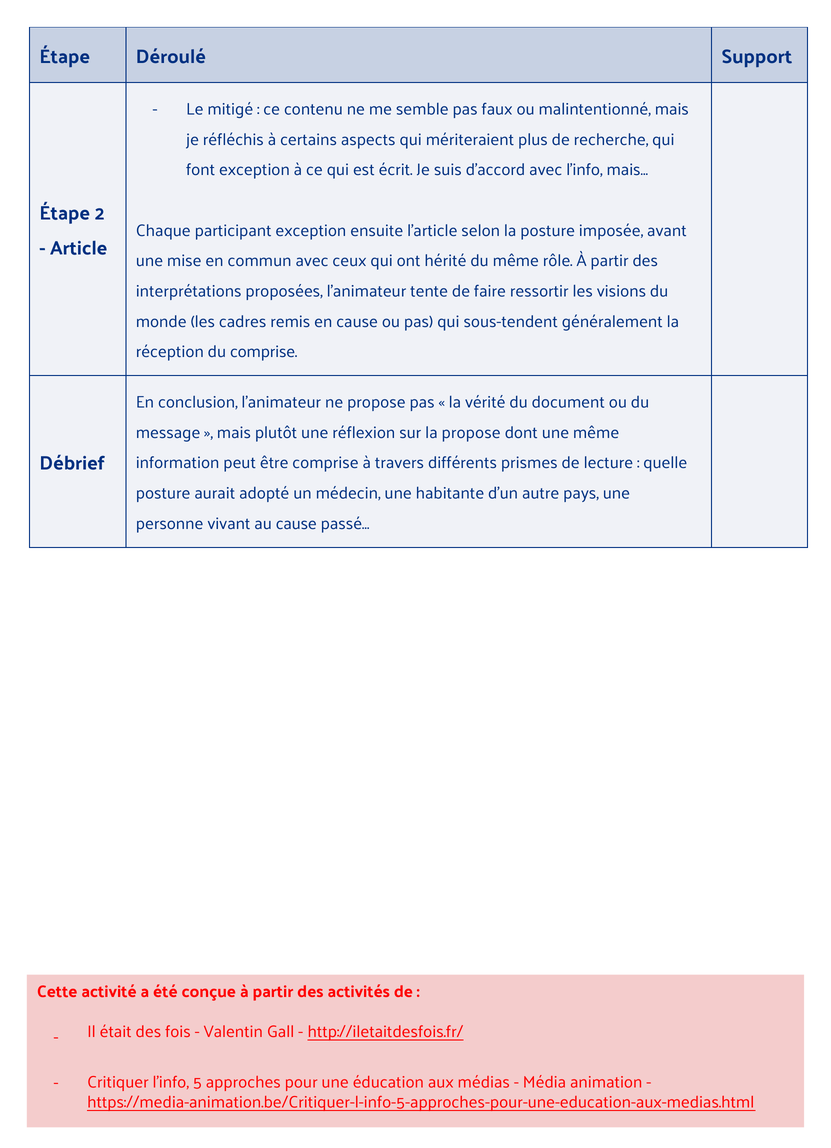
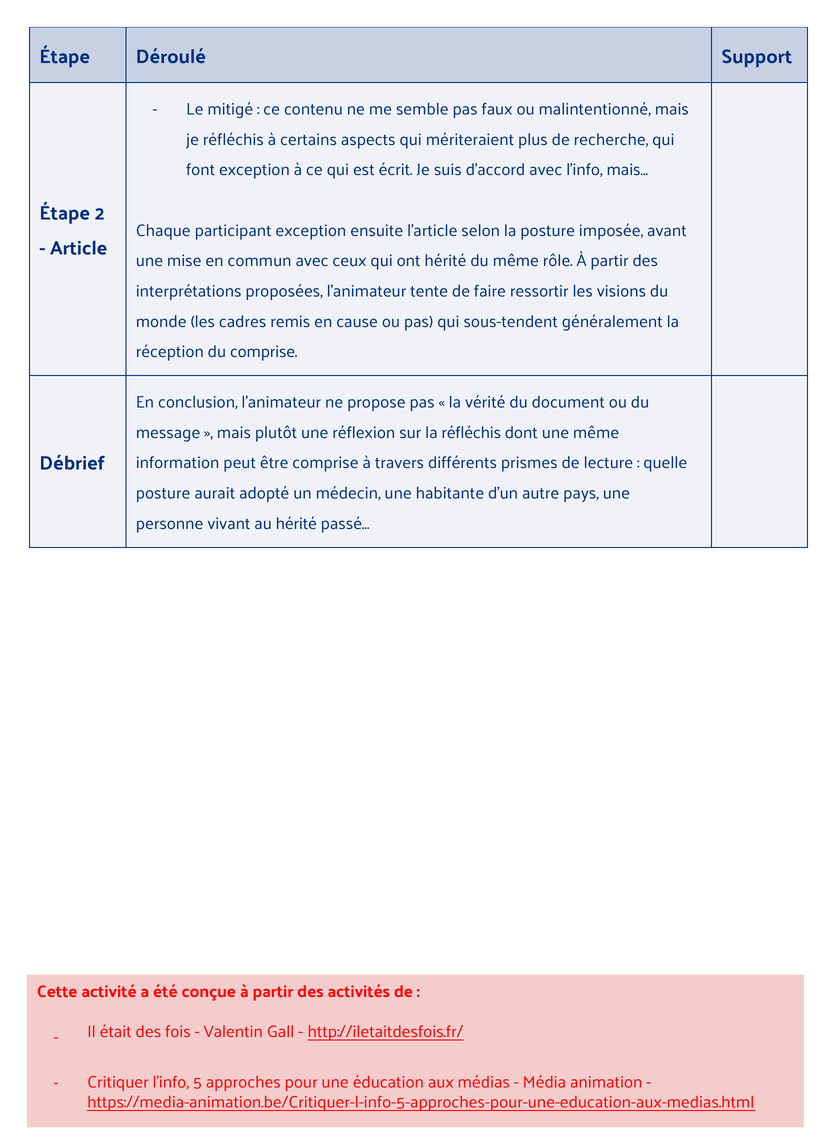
la propose: propose -> réfléchis (471, 432)
au cause: cause -> hérité (296, 523)
